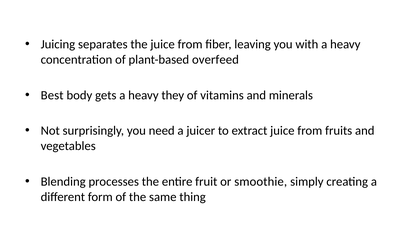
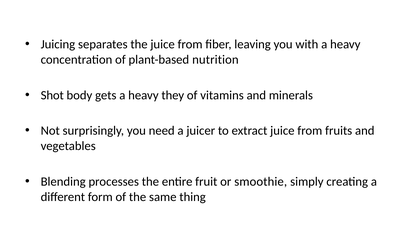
overfeed: overfeed -> nutrition (215, 60)
Best: Best -> Shot (52, 95)
